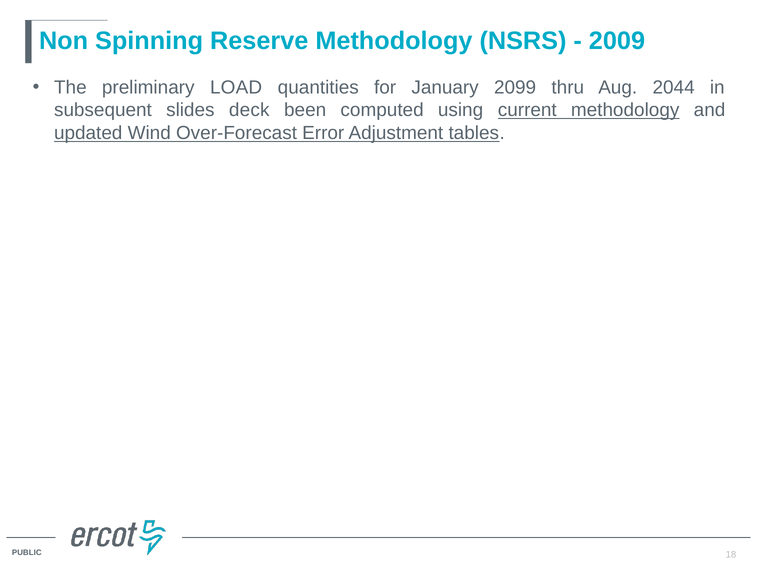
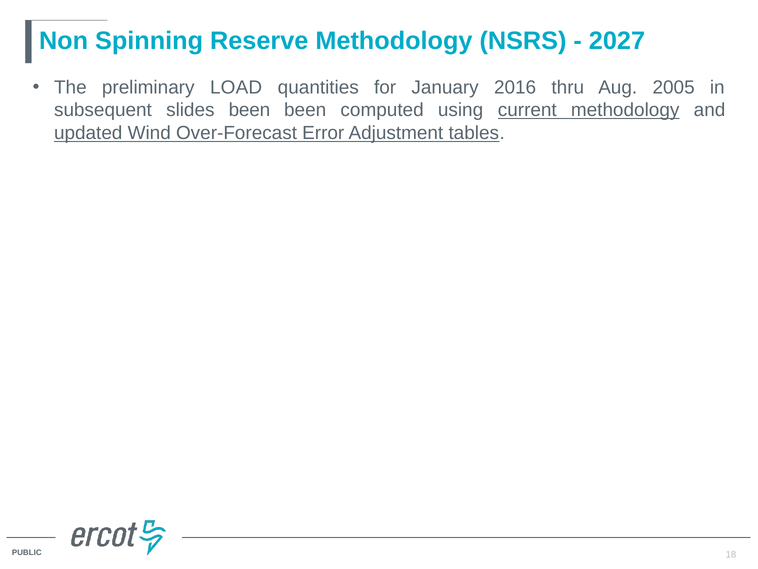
2009: 2009 -> 2027 (617, 41)
2099: 2099 -> 2016 (515, 87)
2044: 2044 -> 2005 (674, 87)
slides deck: deck -> been (249, 110)
